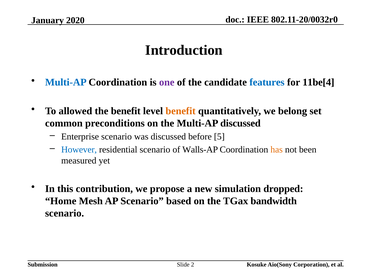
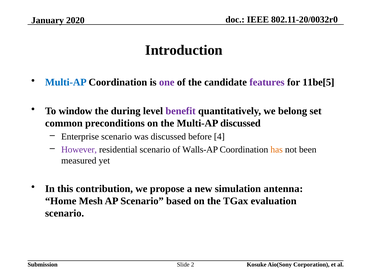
features colour: blue -> purple (267, 82)
11be[4: 11be[4 -> 11be[5 (318, 82)
allowed: allowed -> window (75, 111)
the benefit: benefit -> during (126, 111)
benefit colour: orange -> purple (181, 111)
5: 5 -> 4 (219, 137)
However colour: blue -> purple (79, 150)
dropped: dropped -> antenna (283, 189)
bandwidth: bandwidth -> evaluation (274, 201)
